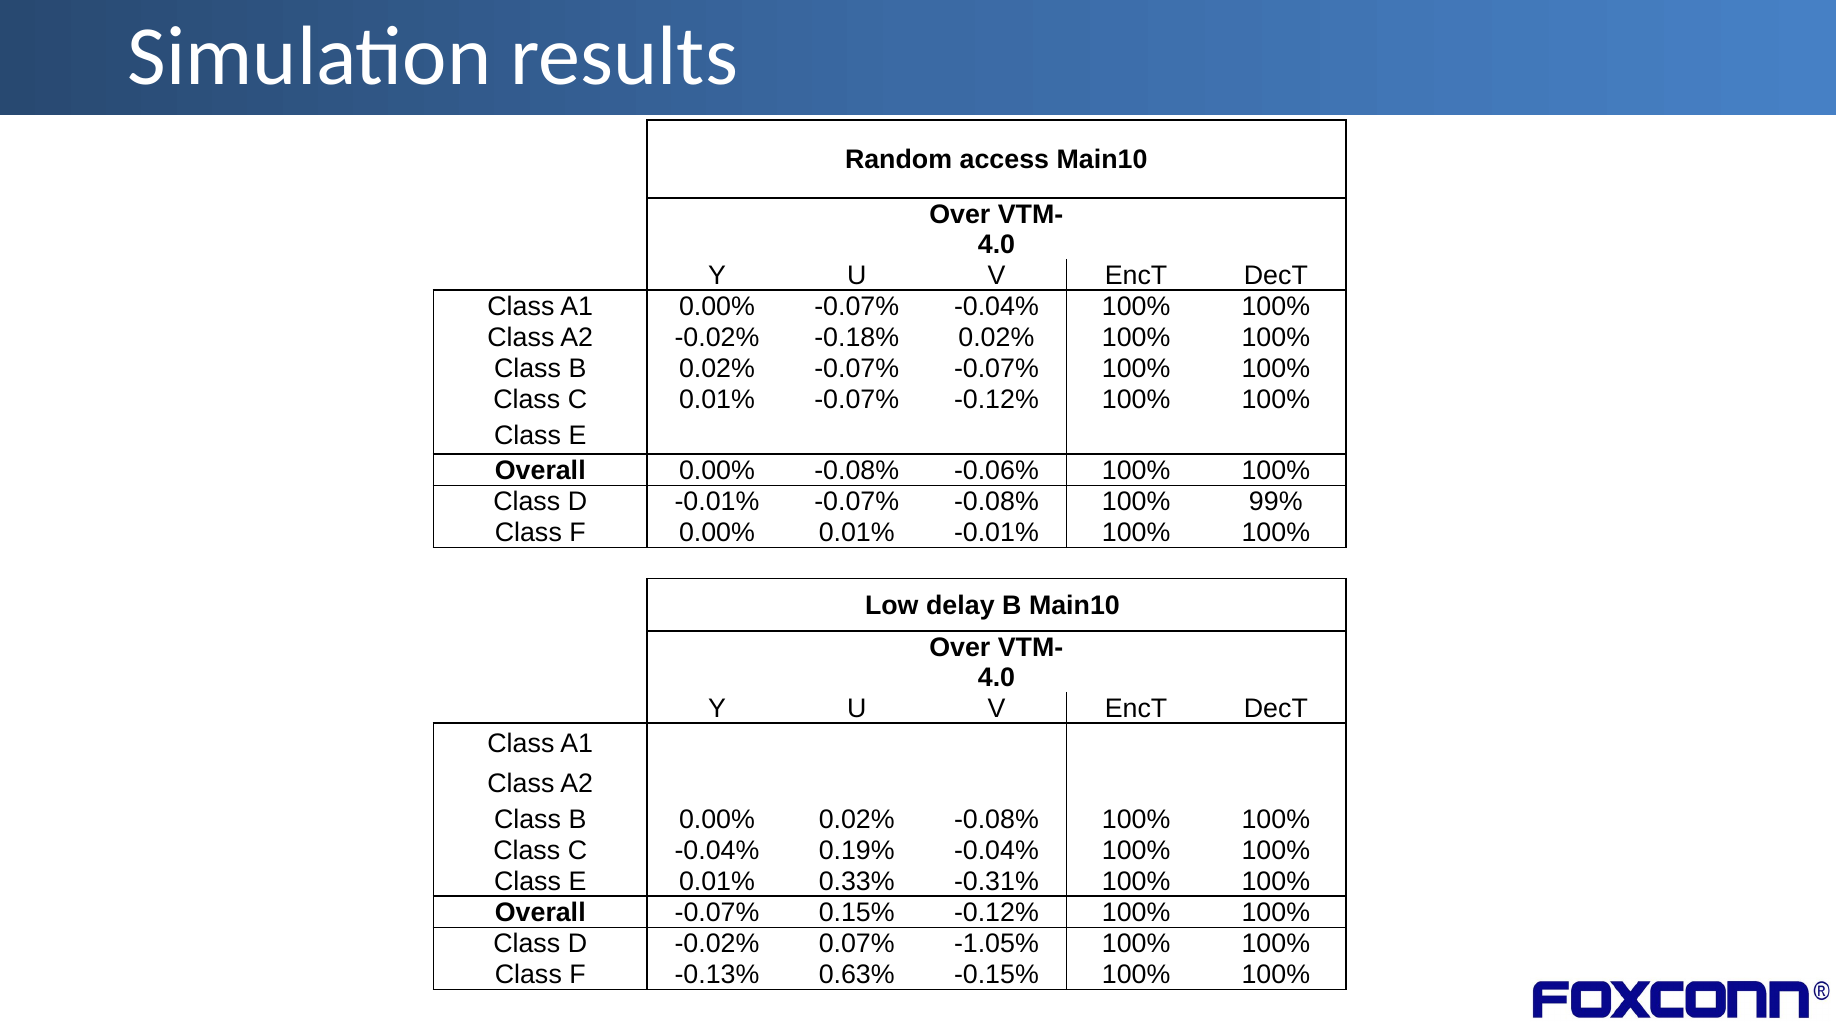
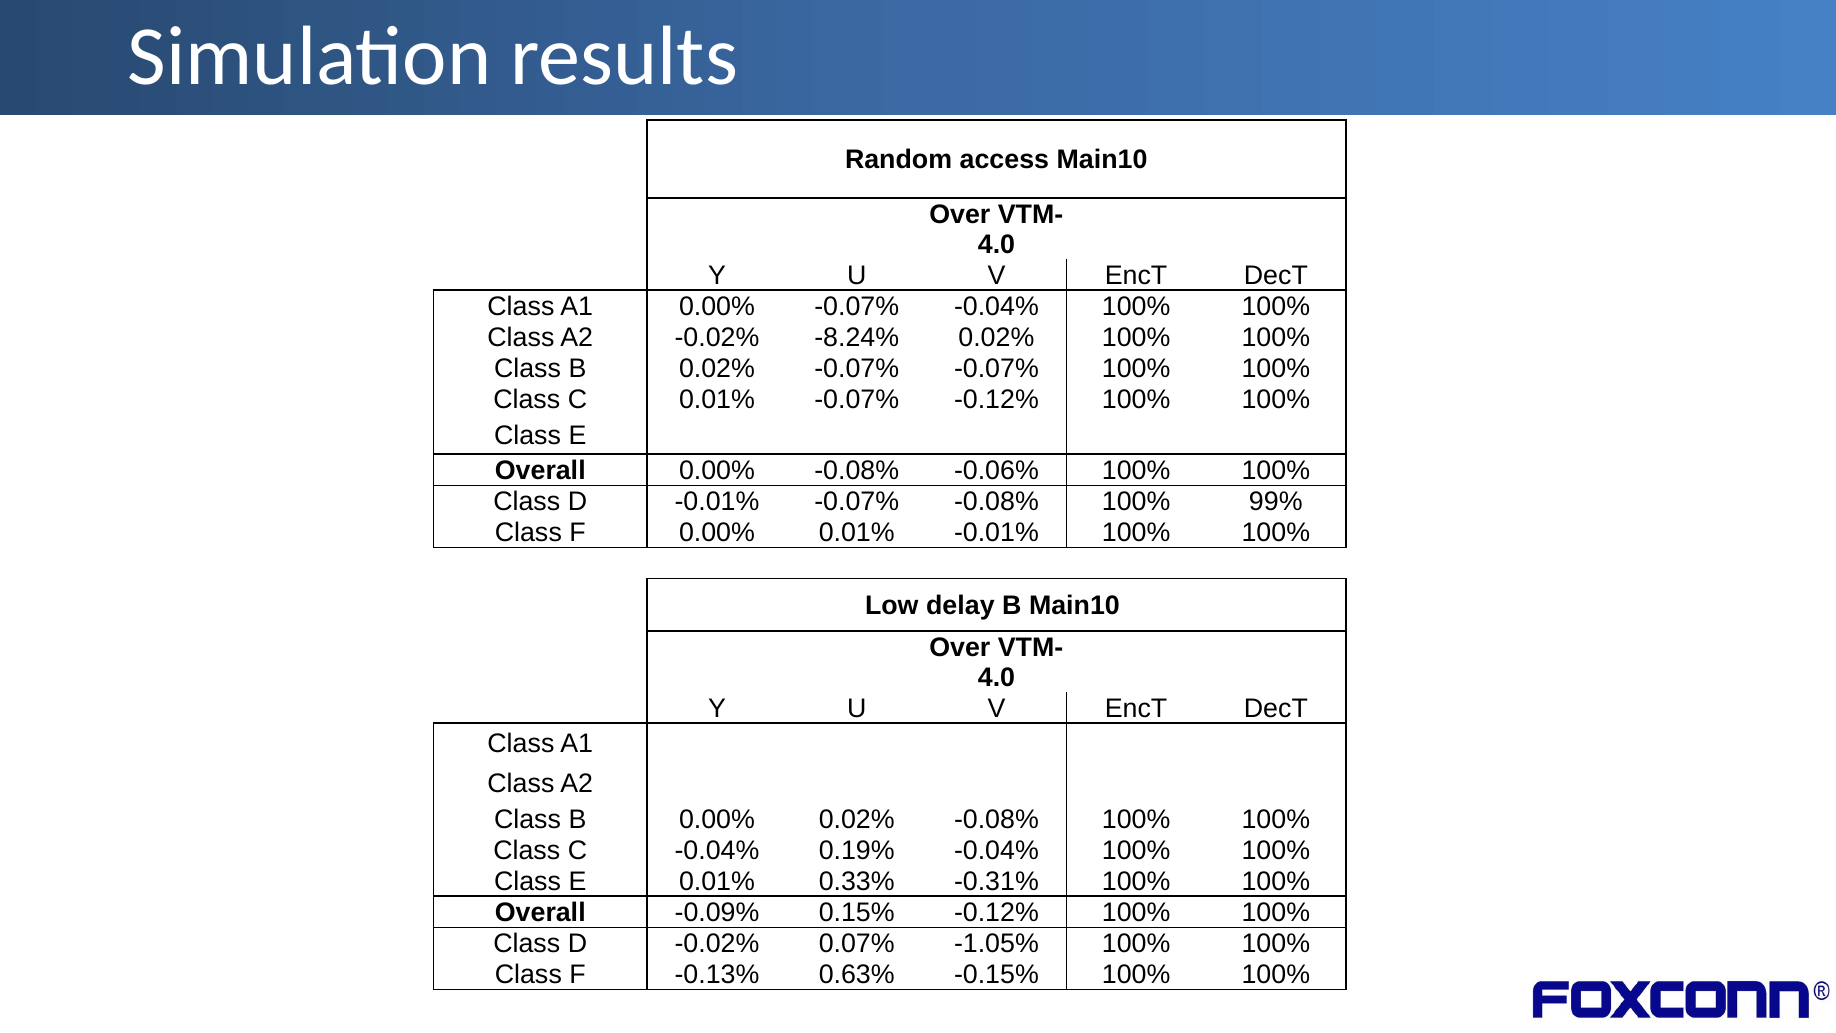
-0.18%: -0.18% -> -8.24% (857, 337)
Overall -0.07%: -0.07% -> -0.09% (717, 912)
